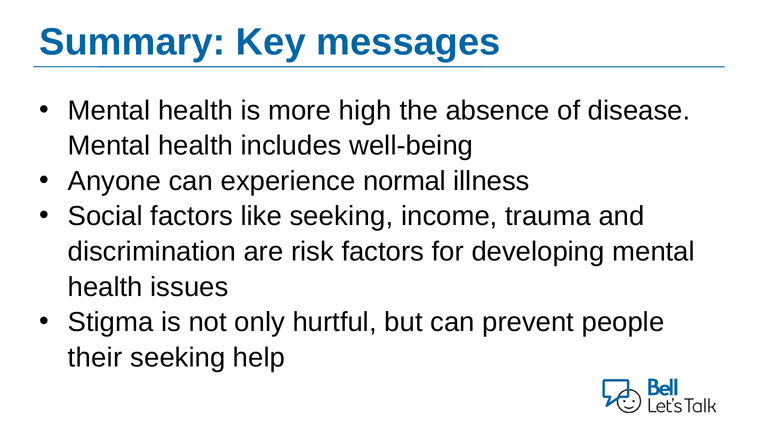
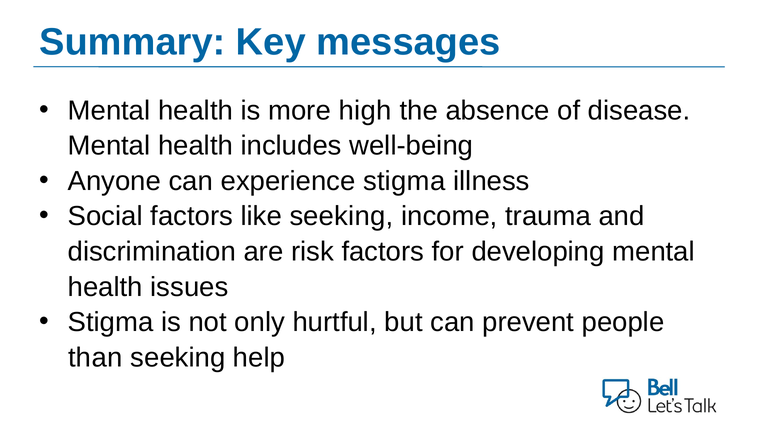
experience normal: normal -> stigma (404, 181)
their: their -> than (95, 358)
